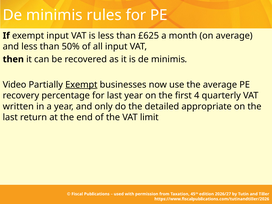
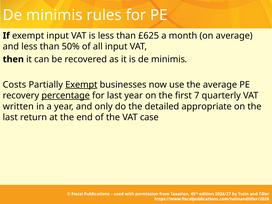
Video: Video -> Costs (14, 85)
percentage underline: none -> present (66, 96)
4: 4 -> 7 (197, 96)
limit: limit -> case (149, 117)
